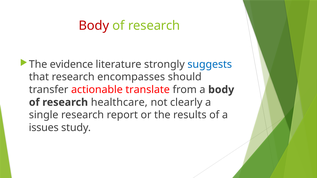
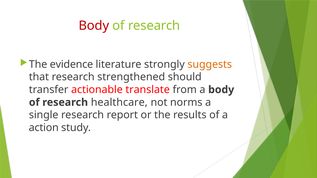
suggests colour: blue -> orange (210, 64)
encompasses: encompasses -> strengthened (131, 77)
clearly: clearly -> norms (186, 102)
issues: issues -> action (44, 128)
